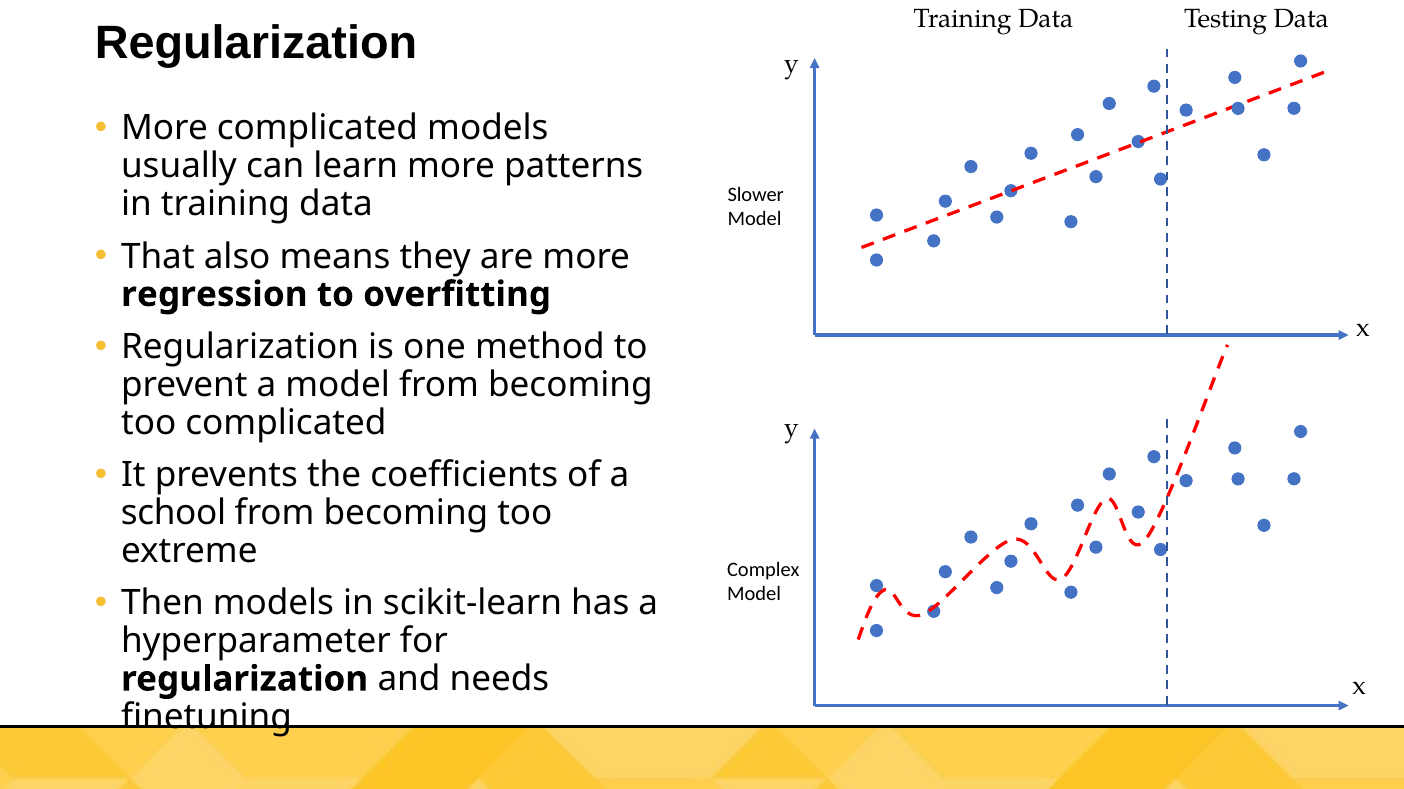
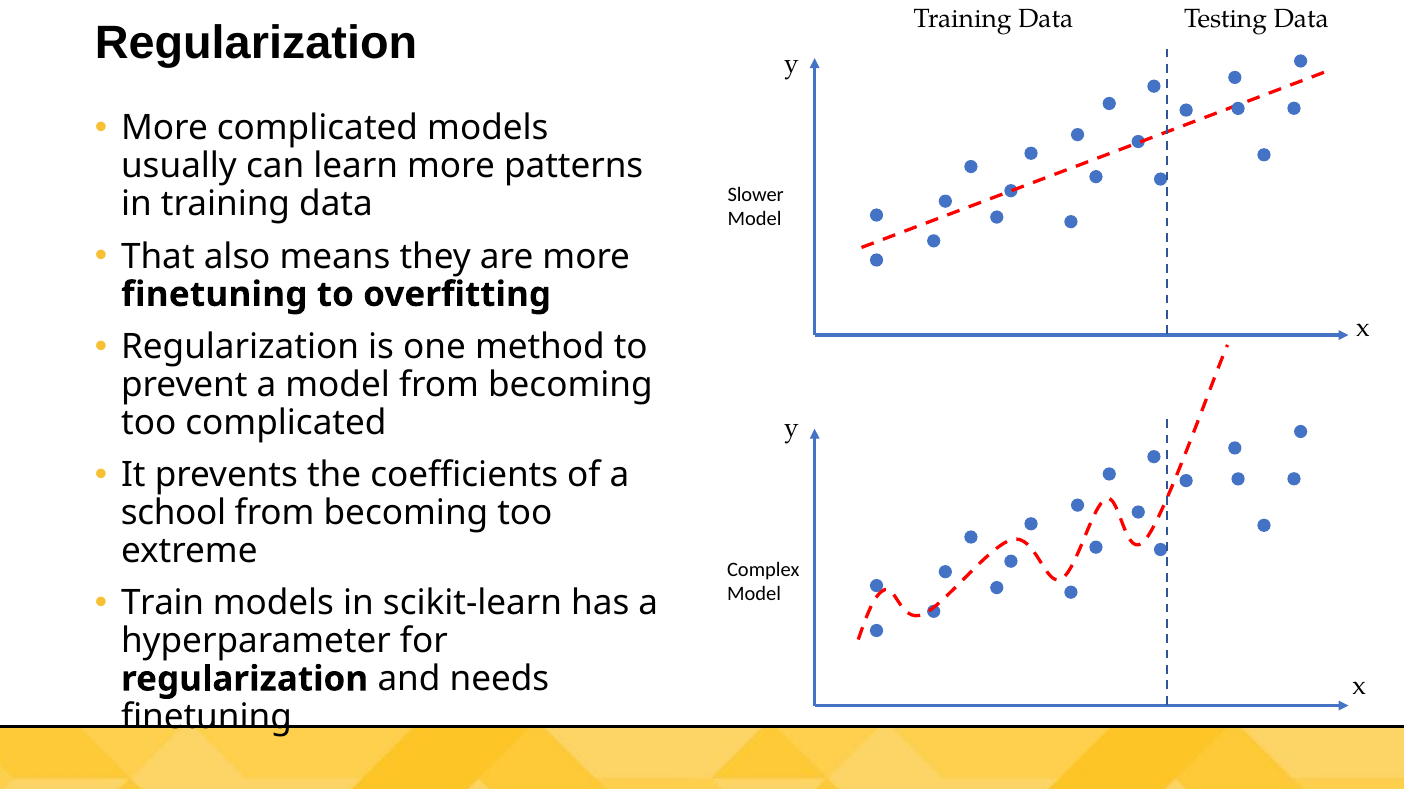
regression: regression -> finetuning (214, 295)
Then: Then -> Train (163, 604)
